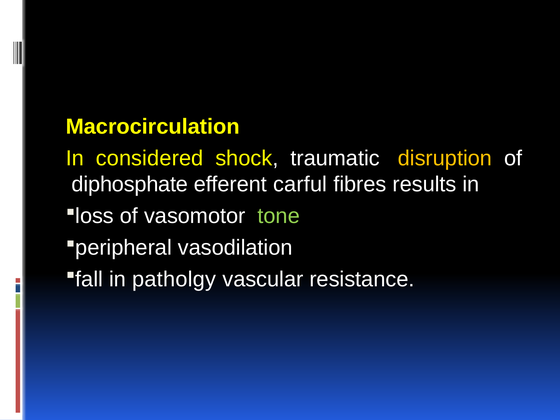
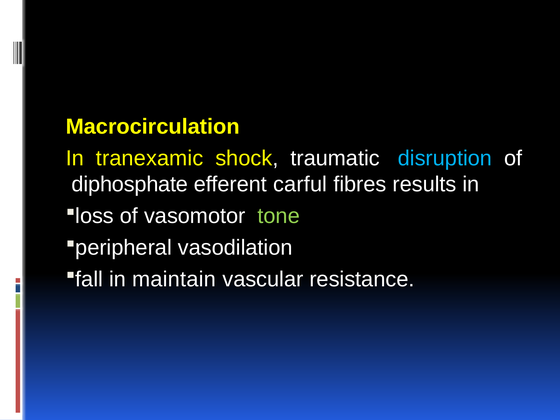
considered: considered -> tranexamic (150, 158)
disruption colour: yellow -> light blue (445, 158)
patholgy: patholgy -> maintain (174, 279)
